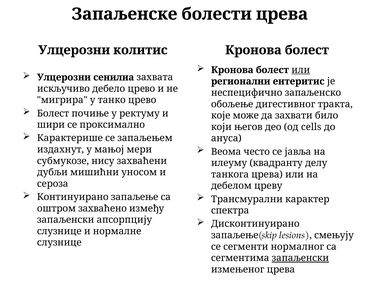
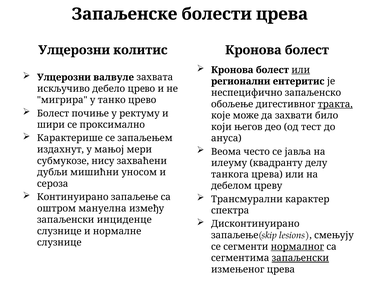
сенилна: сенилна -> валвуле (114, 77)
тракта underline: none -> present (335, 104)
cells: cells -> тест (311, 127)
захваћено: захваћено -> мануелна (102, 208)
апсорпцију: апсорпцију -> инциденце (124, 220)
нормалног underline: none -> present (297, 247)
